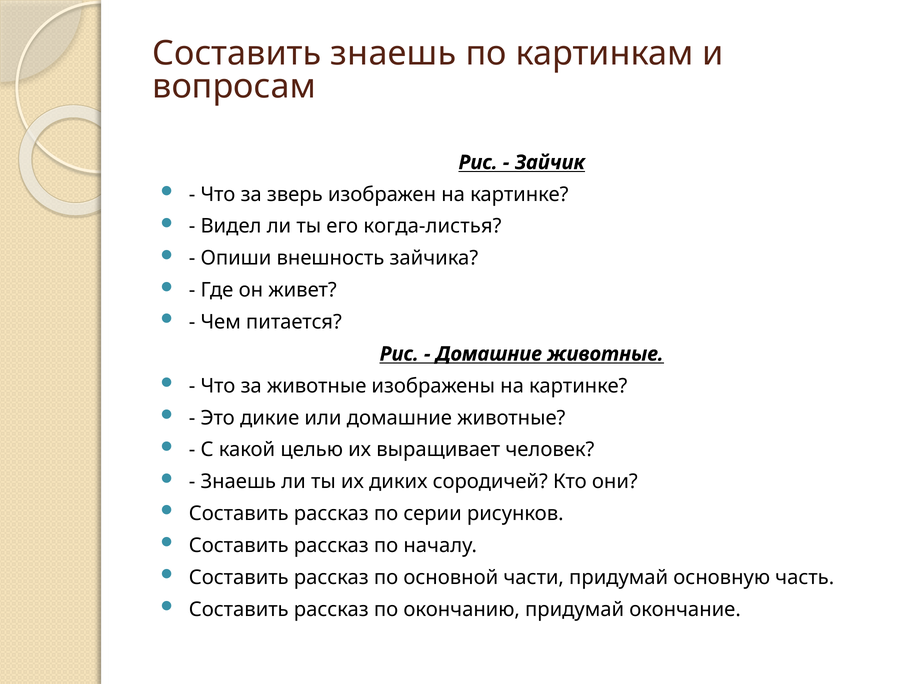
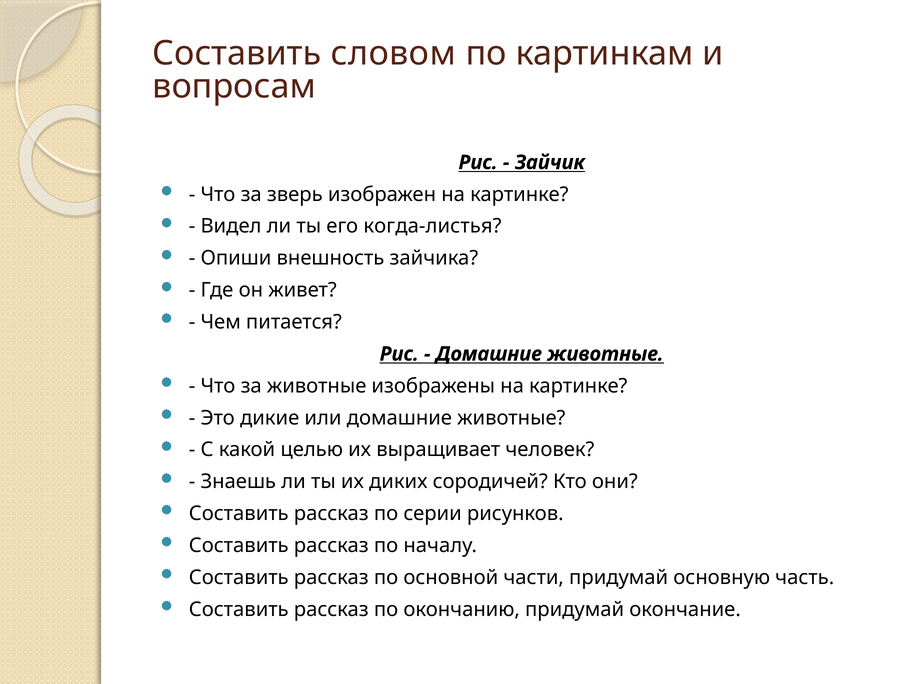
Составить знаешь: знаешь -> словом (393, 53)
